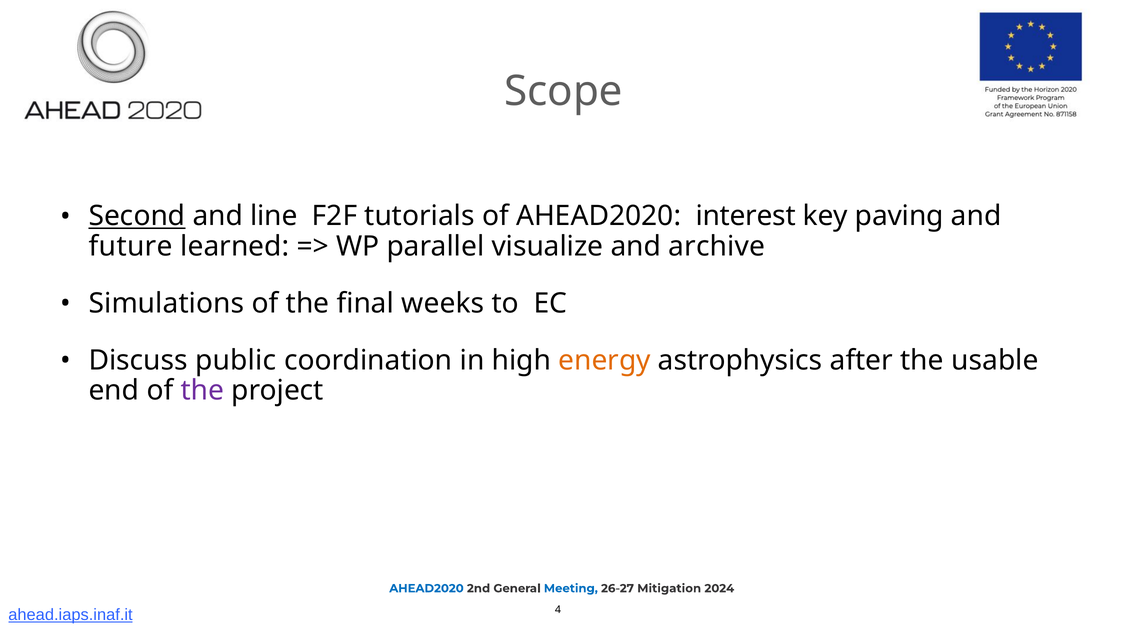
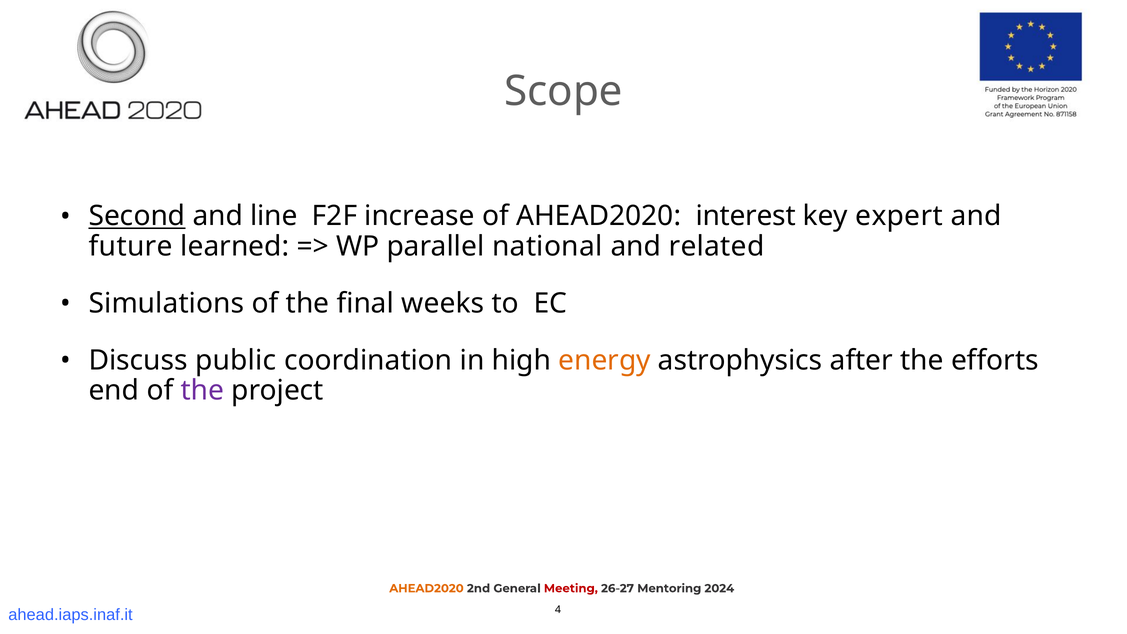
tutorials: tutorials -> increase (420, 216)
paving: paving -> expert (899, 216)
visualize: visualize -> national (547, 247)
archive: archive -> related (717, 247)
usable: usable -> efforts (995, 360)
AHEAD2020 colour: blue -> orange (426, 588)
Meeting colour: blue -> red (571, 588)
Mitigation: Mitigation -> Mentoring (669, 588)
ahead.iaps.inaf.it underline: present -> none (70, 615)
